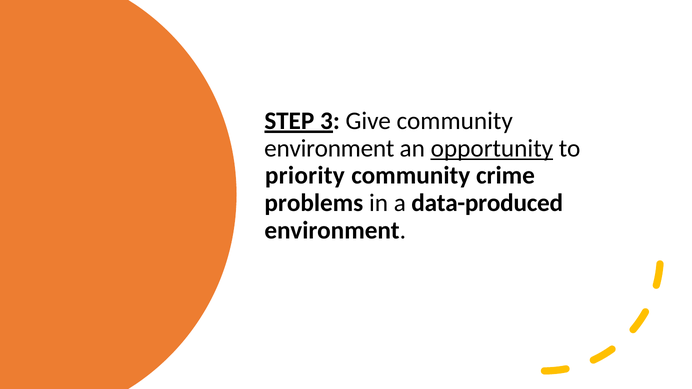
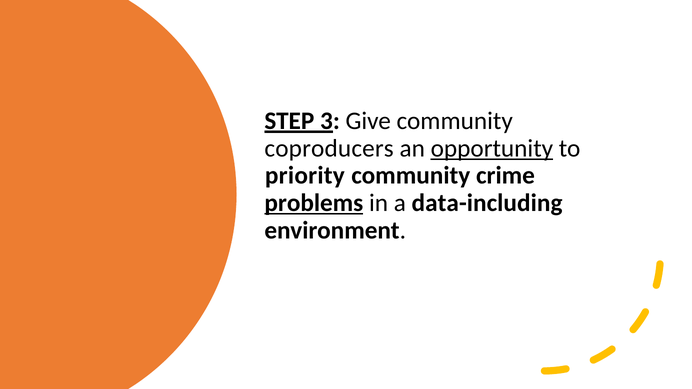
environment: environment -> coproducers (329, 148)
problems underline: none -> present (314, 203)
data-produced: data-produced -> data-including (487, 203)
